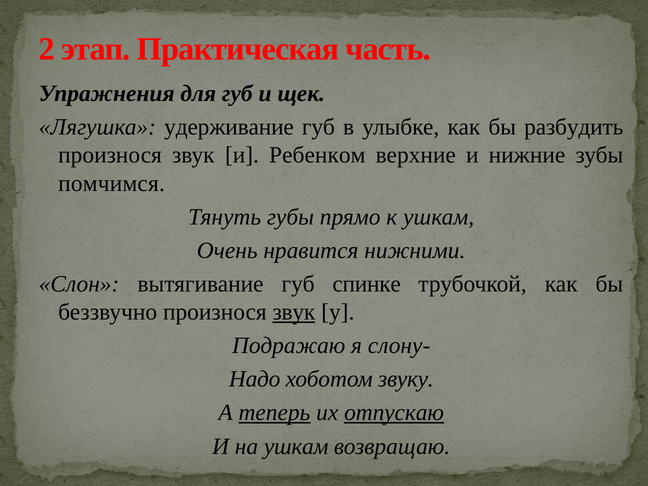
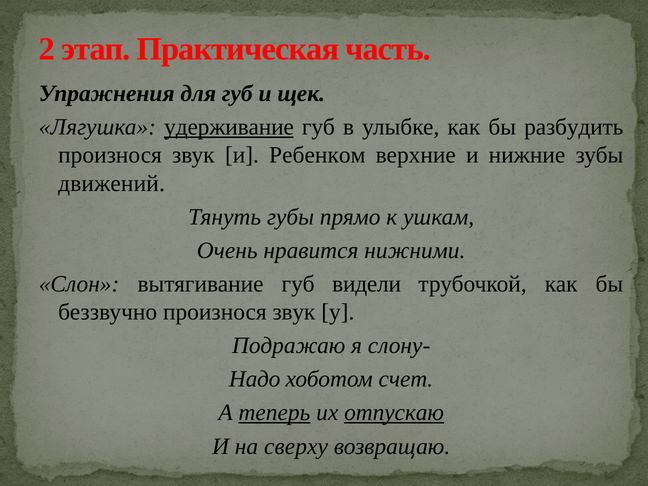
удерживание underline: none -> present (229, 127)
помчимся: помчимся -> движений (112, 183)
спинке: спинке -> видели (367, 284)
звук underline: present -> none (294, 312)
звуку: звуку -> счет (406, 379)
на ушкам: ушкам -> сверху (296, 446)
